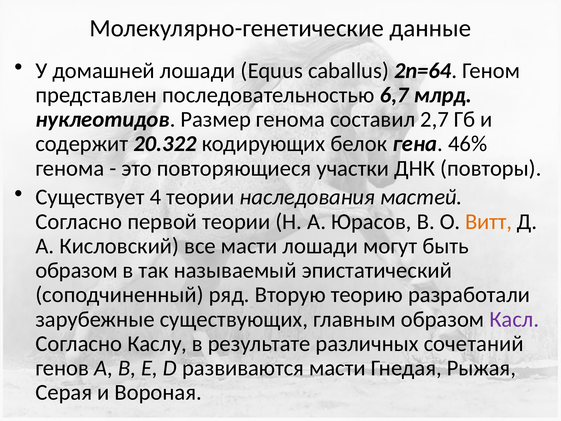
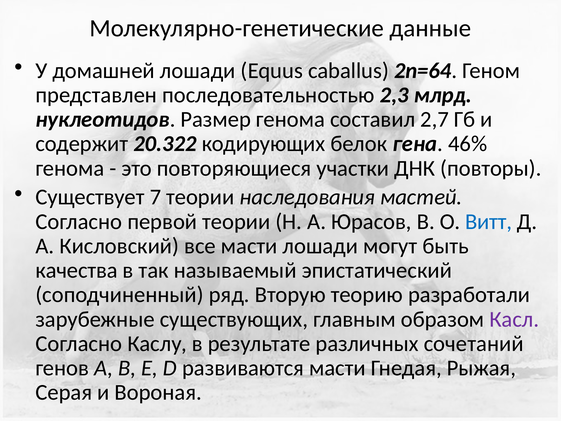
6,7: 6,7 -> 2,3 (394, 95)
4: 4 -> 7 (155, 197)
Витт colour: orange -> blue (489, 221)
образом: образом -> качества (77, 270)
